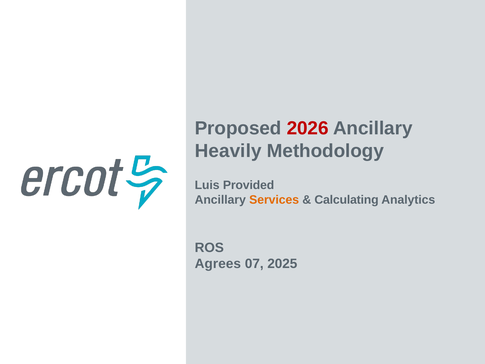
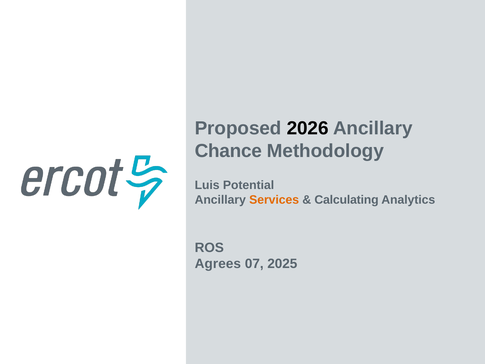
2026 colour: red -> black (308, 128)
Heavily: Heavily -> Chance (228, 151)
Provided: Provided -> Potential (249, 185)
